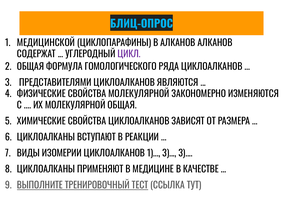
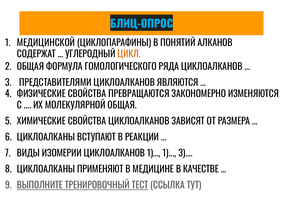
В АЛКАНОВ: АЛКАНОВ -> ПОНЯТИЙ (178, 43)
ЦИКЛ colour: purple -> orange (129, 54)
СВОЙСТВА МОЛЕКУЛЯРНОЙ: МОЛЕКУЛЯРНОЙ -> ПРЕВРАЩАЮТСЯ (139, 94)
1 3: 3 -> 1 (169, 154)
